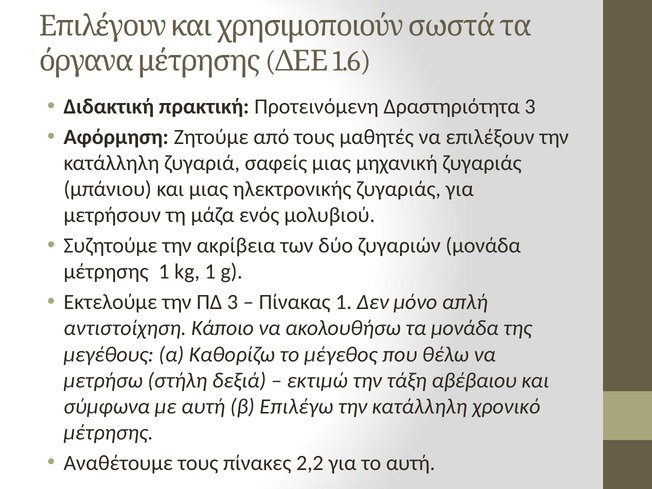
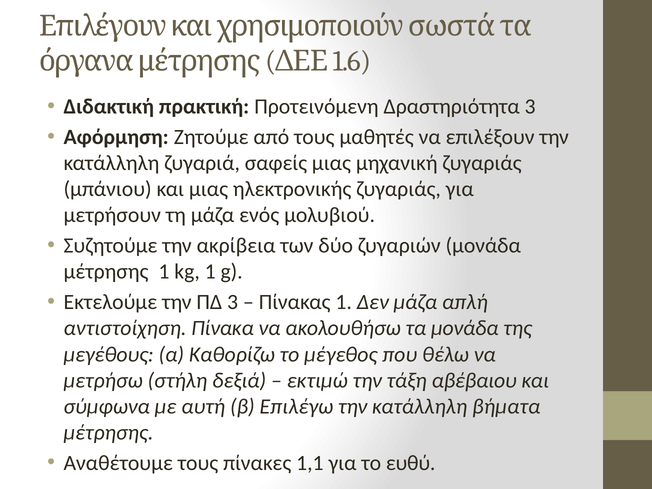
Δεν μόνο: μόνο -> μάζα (415, 302)
Κάποιο: Κάποιο -> Πίνακα (222, 328)
χρονικό: χρονικό -> βήματα (506, 407)
2,2: 2,2 -> 1,1 (310, 463)
το αυτή: αυτή -> ευθύ (411, 463)
